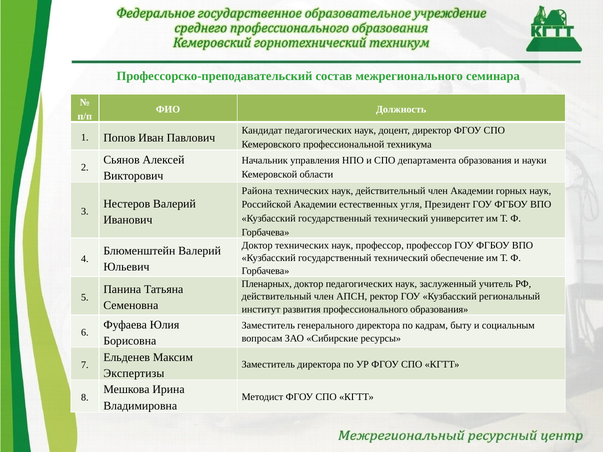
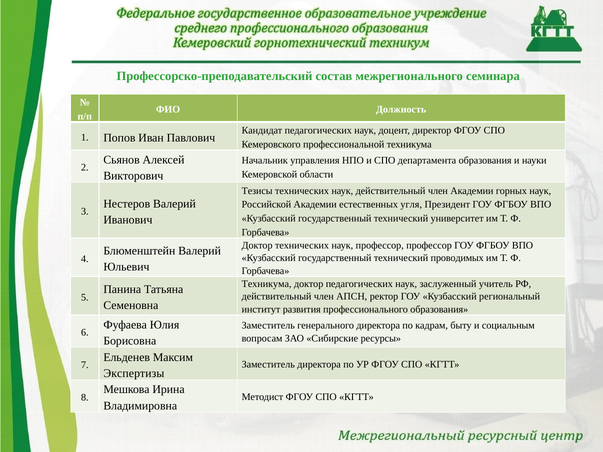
Района: Района -> Тезисы (257, 191)
обеспечение: обеспечение -> проводимых (457, 258)
Пленарных: Пленарных -> Техникума (267, 284)
